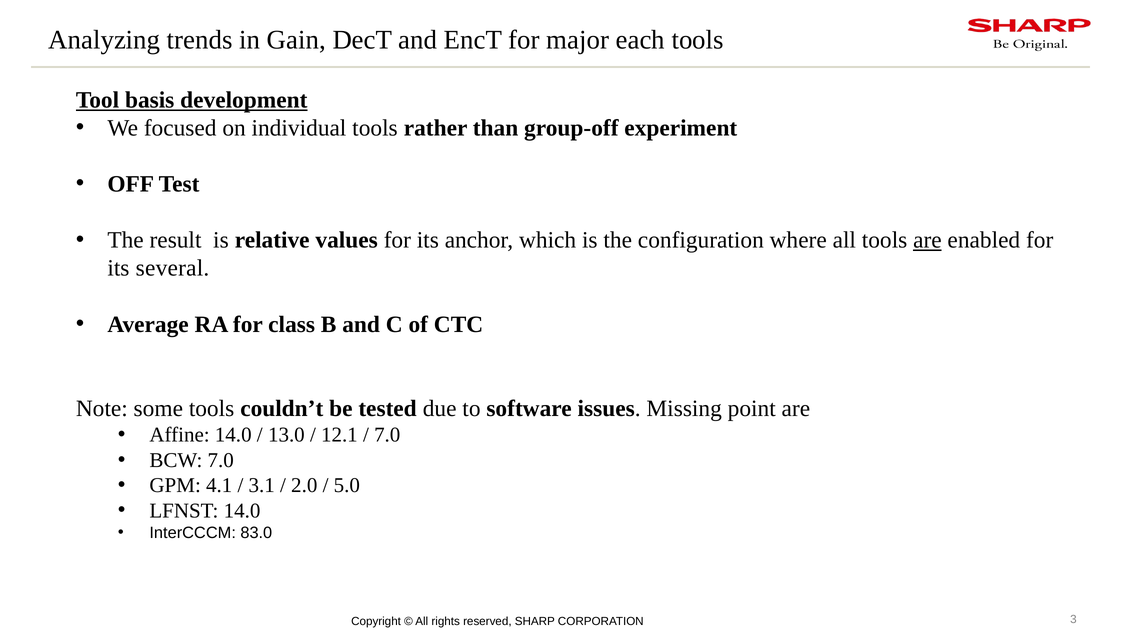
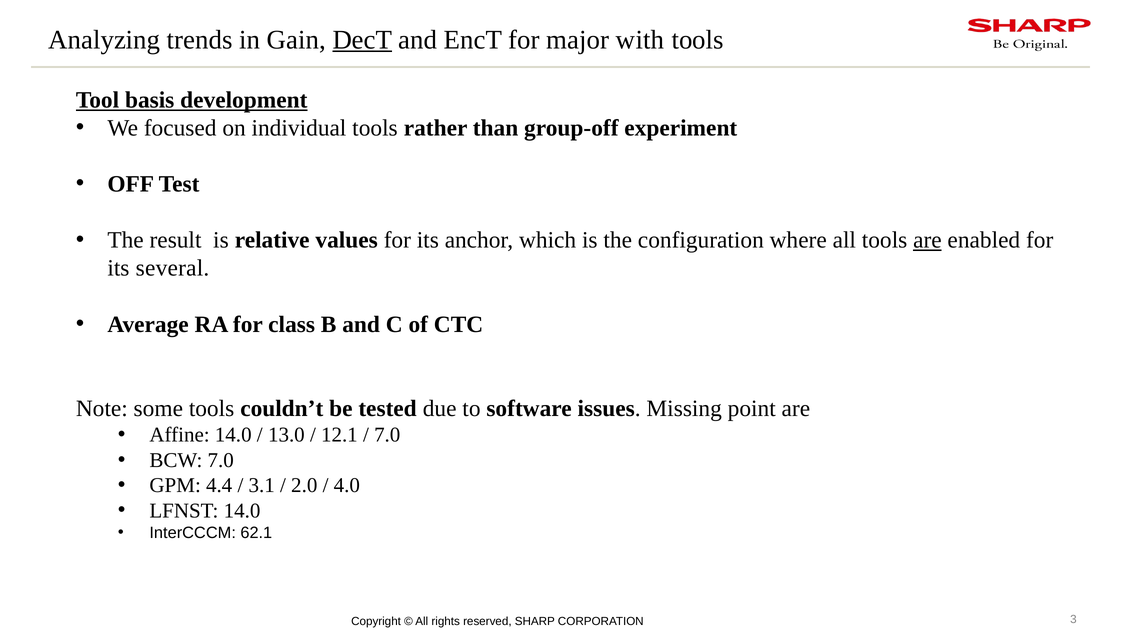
DecT underline: none -> present (362, 40)
each: each -> with (640, 40)
4.1: 4.1 -> 4.4 (219, 485)
5.0: 5.0 -> 4.0 (347, 485)
83.0: 83.0 -> 62.1 (256, 532)
